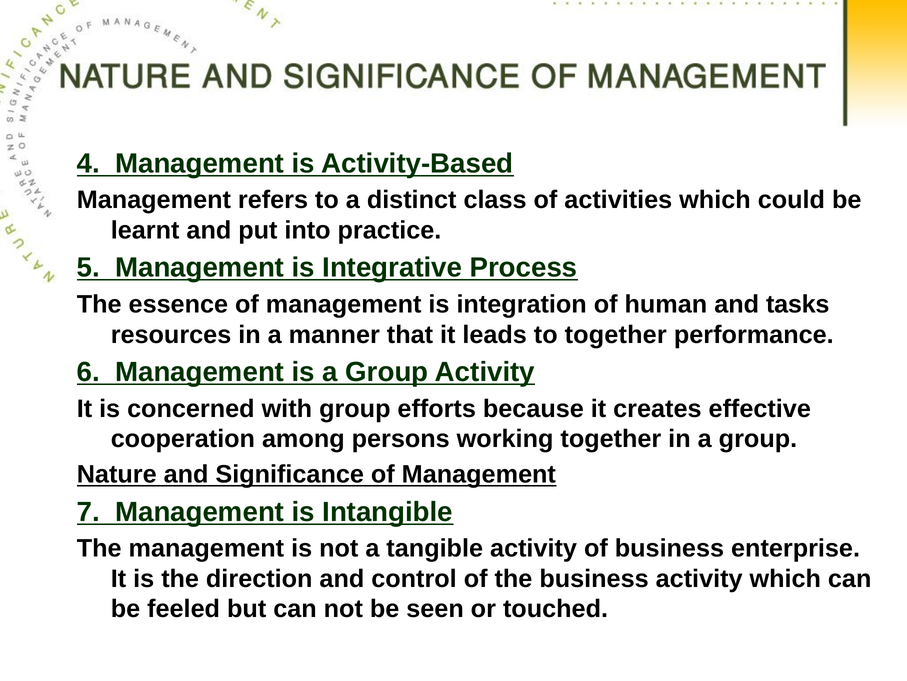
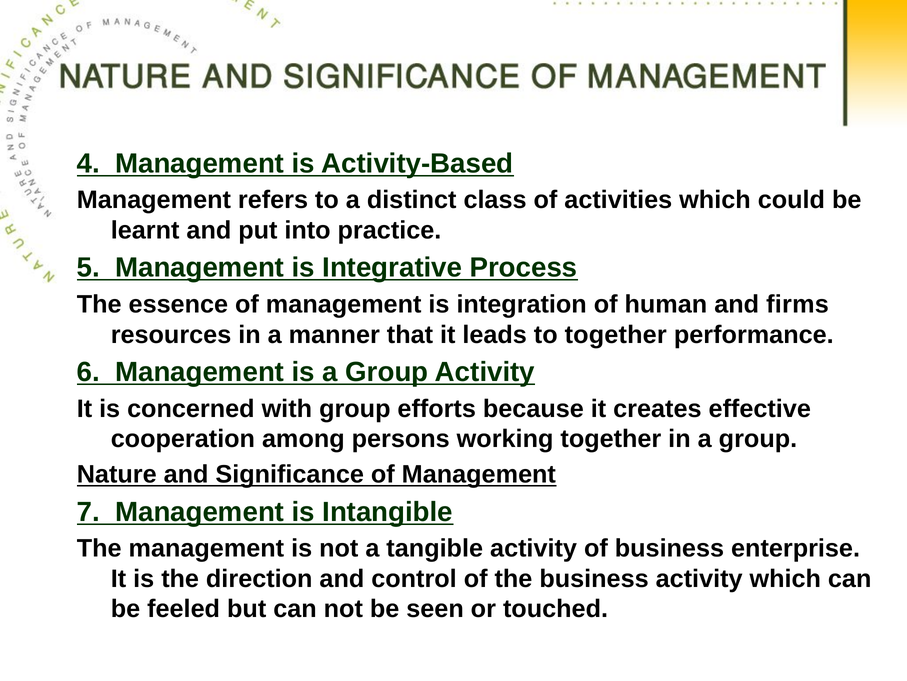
tasks: tasks -> firms (797, 304)
